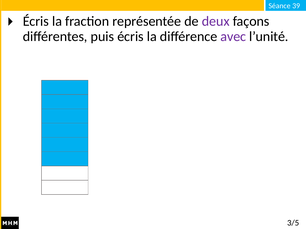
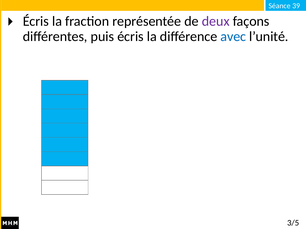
avec colour: purple -> blue (233, 36)
